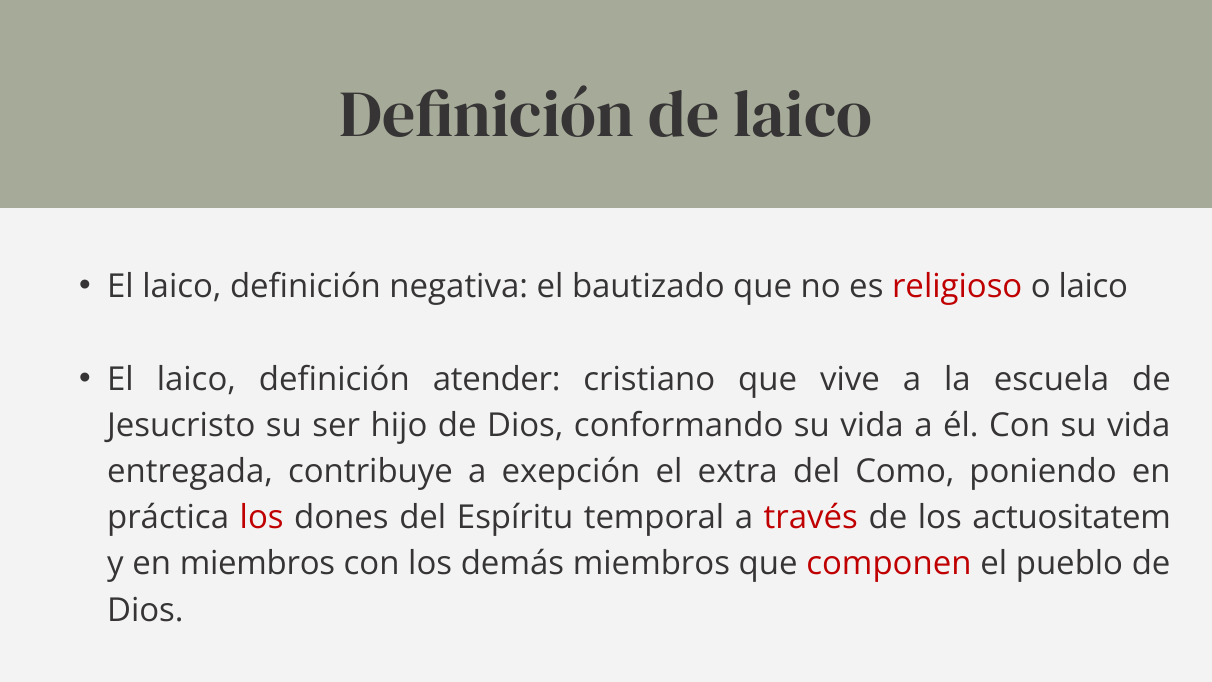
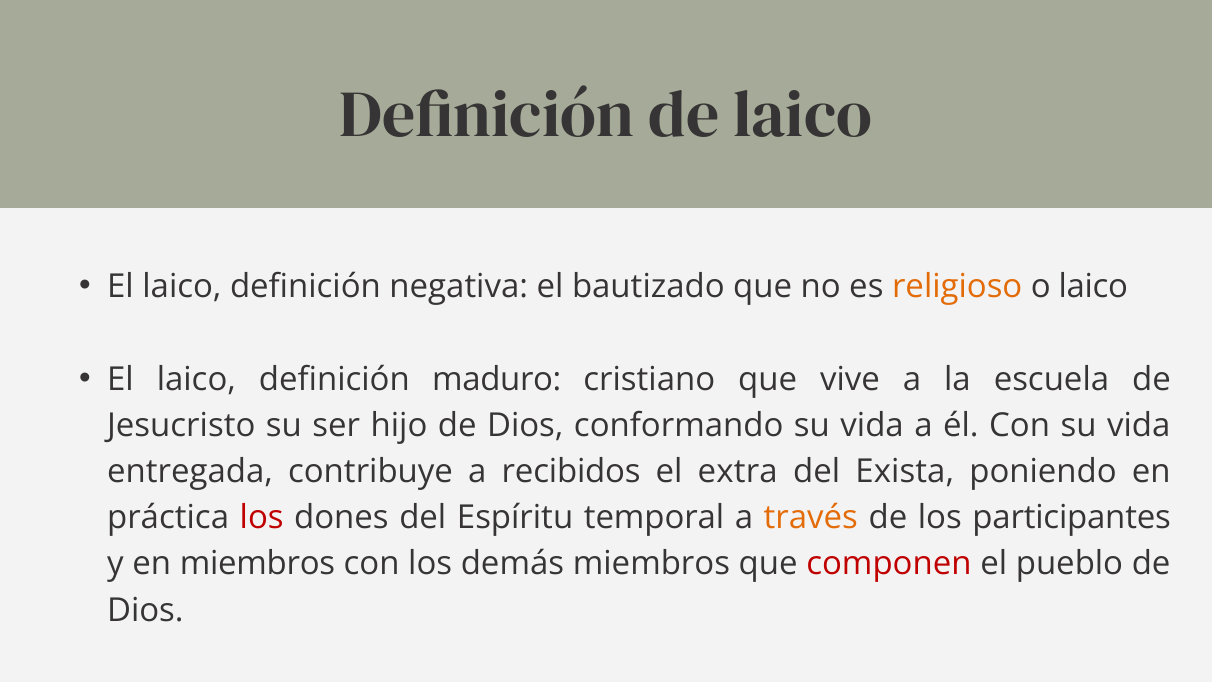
religioso colour: red -> orange (957, 287)
atender: atender -> maduro (497, 379)
exepción: exepción -> recibidos (571, 471)
Como: Como -> Exista (905, 471)
través colour: red -> orange (811, 518)
actuositatem: actuositatem -> participantes (1072, 518)
